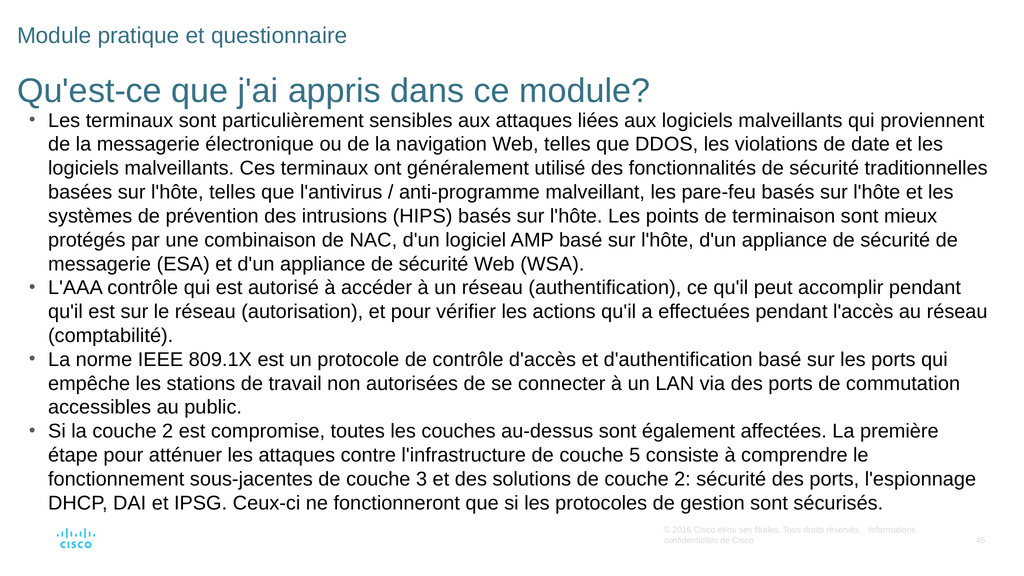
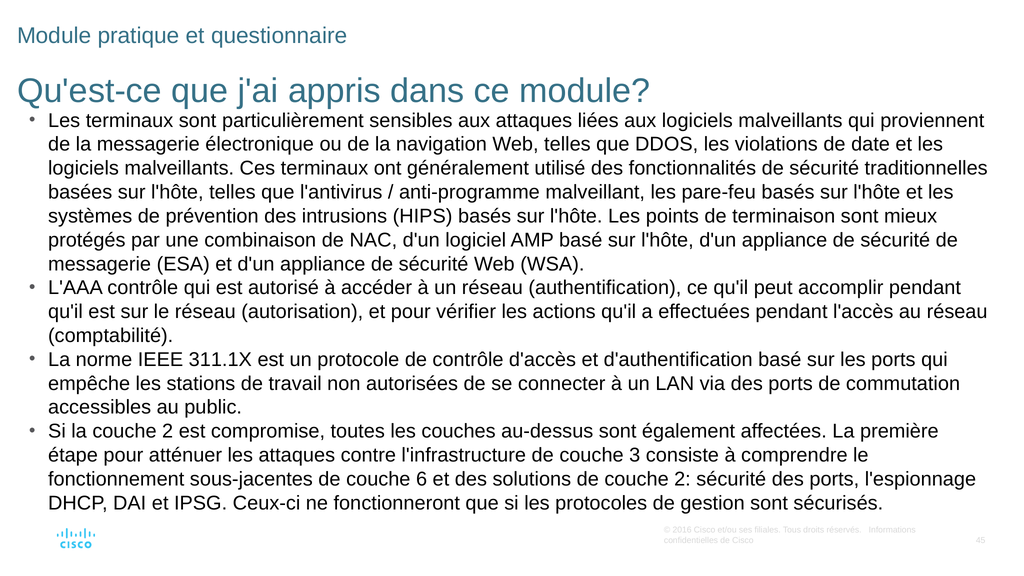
809.1X: 809.1X -> 311.1X (220, 360)
5: 5 -> 3 (635, 455)
3: 3 -> 6 (422, 479)
